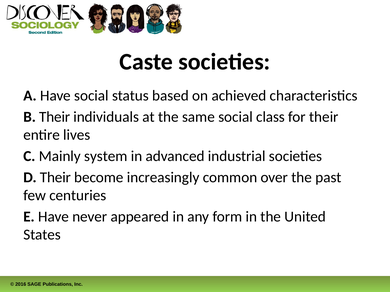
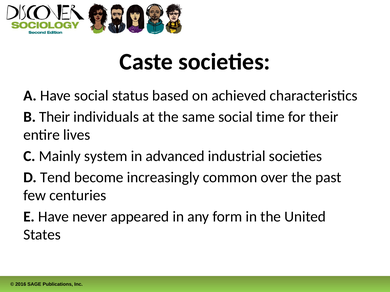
class: class -> time (270, 117)
D Their: Their -> Tend (55, 178)
